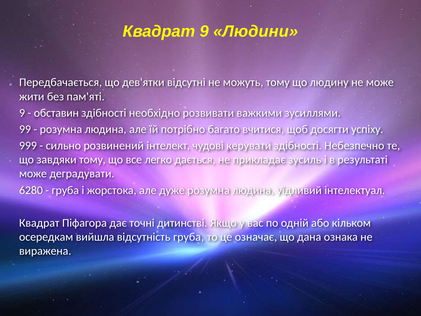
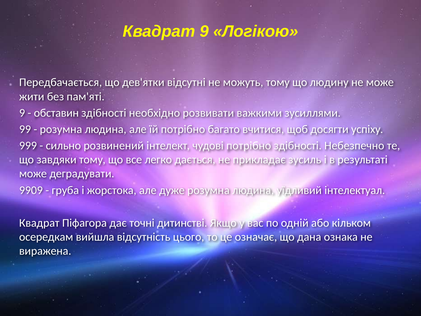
Людини: Людини -> Логікою (256, 31)
чудові керувати: керувати -> потрібно (249, 146)
6280: 6280 -> 9909 (31, 190)
відсутність груба: груба -> цього (189, 237)
